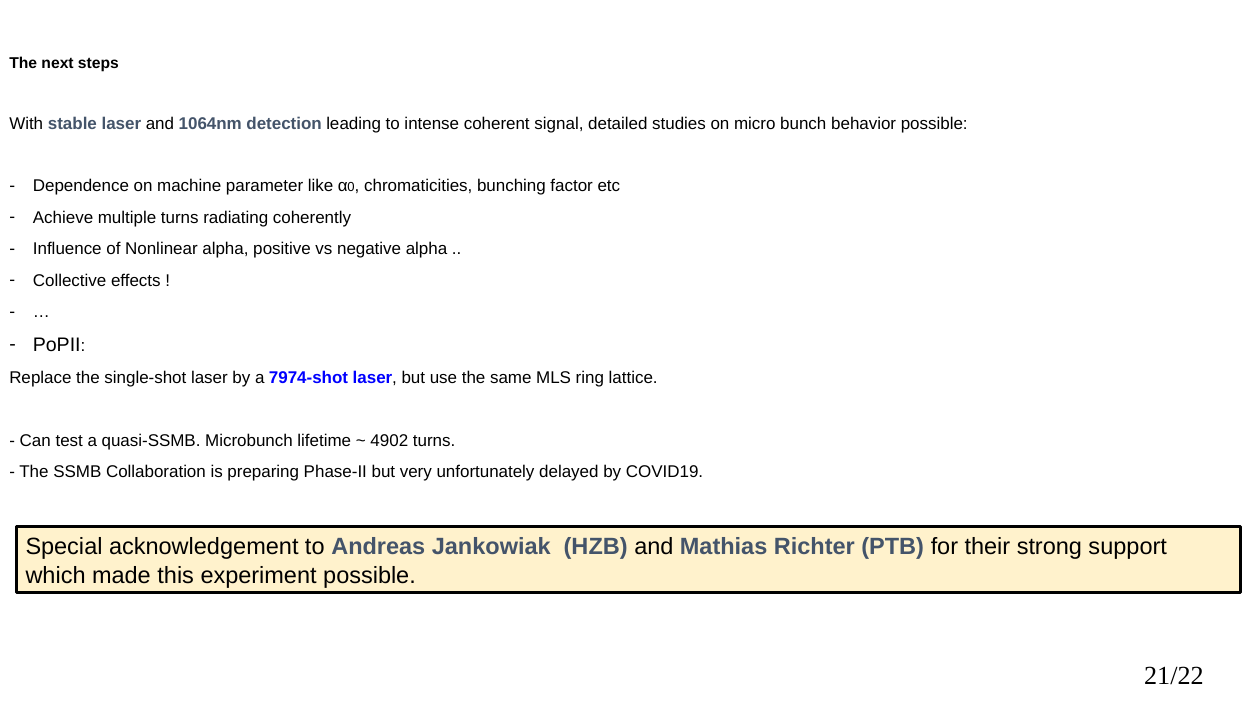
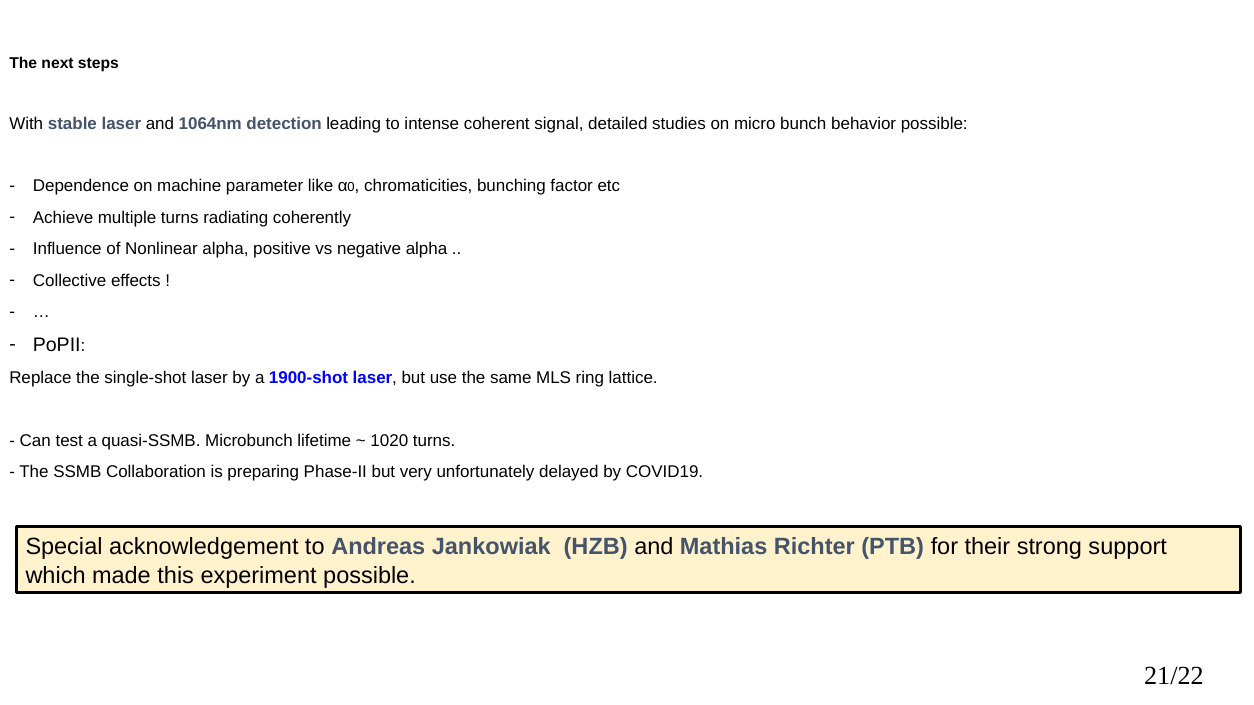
7974-shot: 7974-shot -> 1900-shot (309, 378)
4902: 4902 -> 1020 (389, 441)
